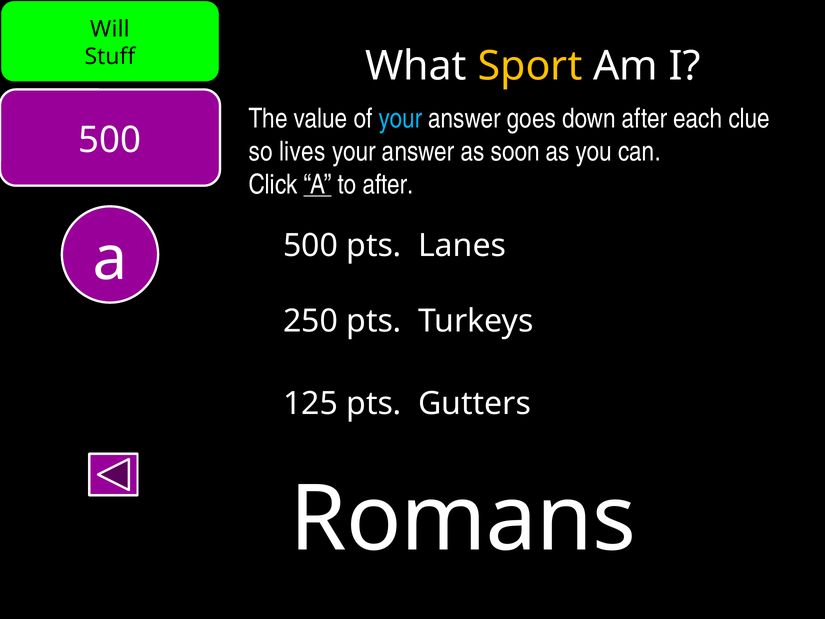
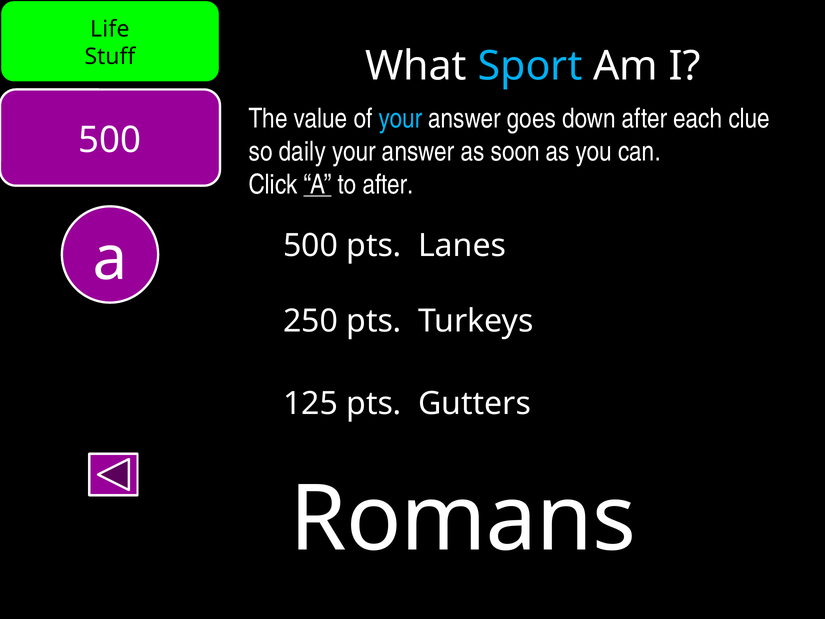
Will: Will -> Life (110, 29)
Sport colour: yellow -> light blue (530, 66)
lives: lives -> daily (302, 152)
